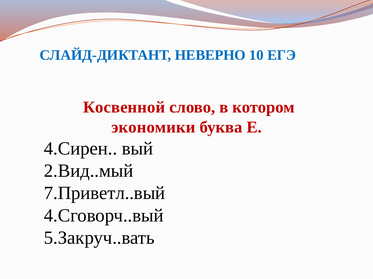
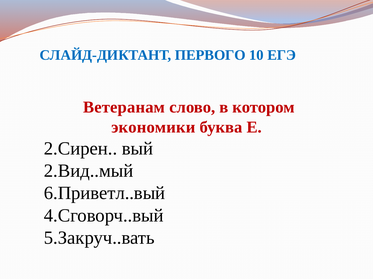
НЕВЕРНО: НЕВЕРНО -> ПЕРВОГО (210, 55)
Косвенной: Косвенной -> Ветеранам (124, 107)
4.Сирен: 4.Сирен -> 2.Сирен (81, 149)
7.Приветл..вый: 7.Приветл..вый -> 6.Приветл..вый (105, 194)
